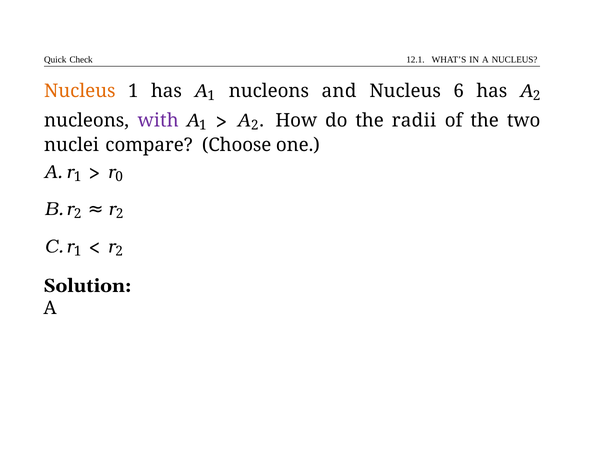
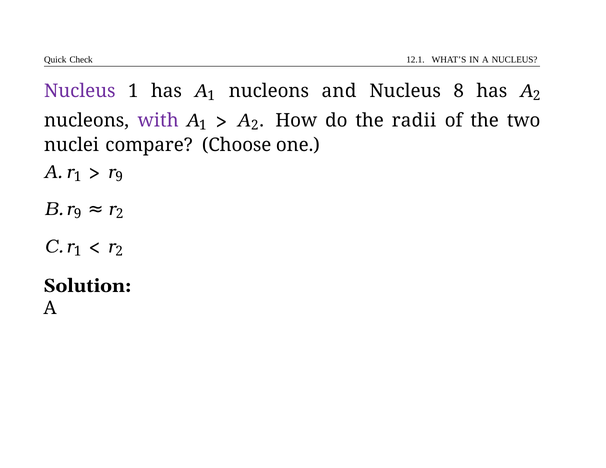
Nucleus colour: orange -> purple (80, 91)
6: 6 -> 8 (459, 91)
0: 0 -> 9 (119, 177)
2: 2 -> 9 (78, 214)
